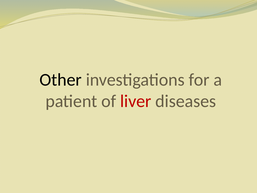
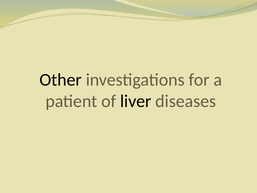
liver colour: red -> black (136, 101)
